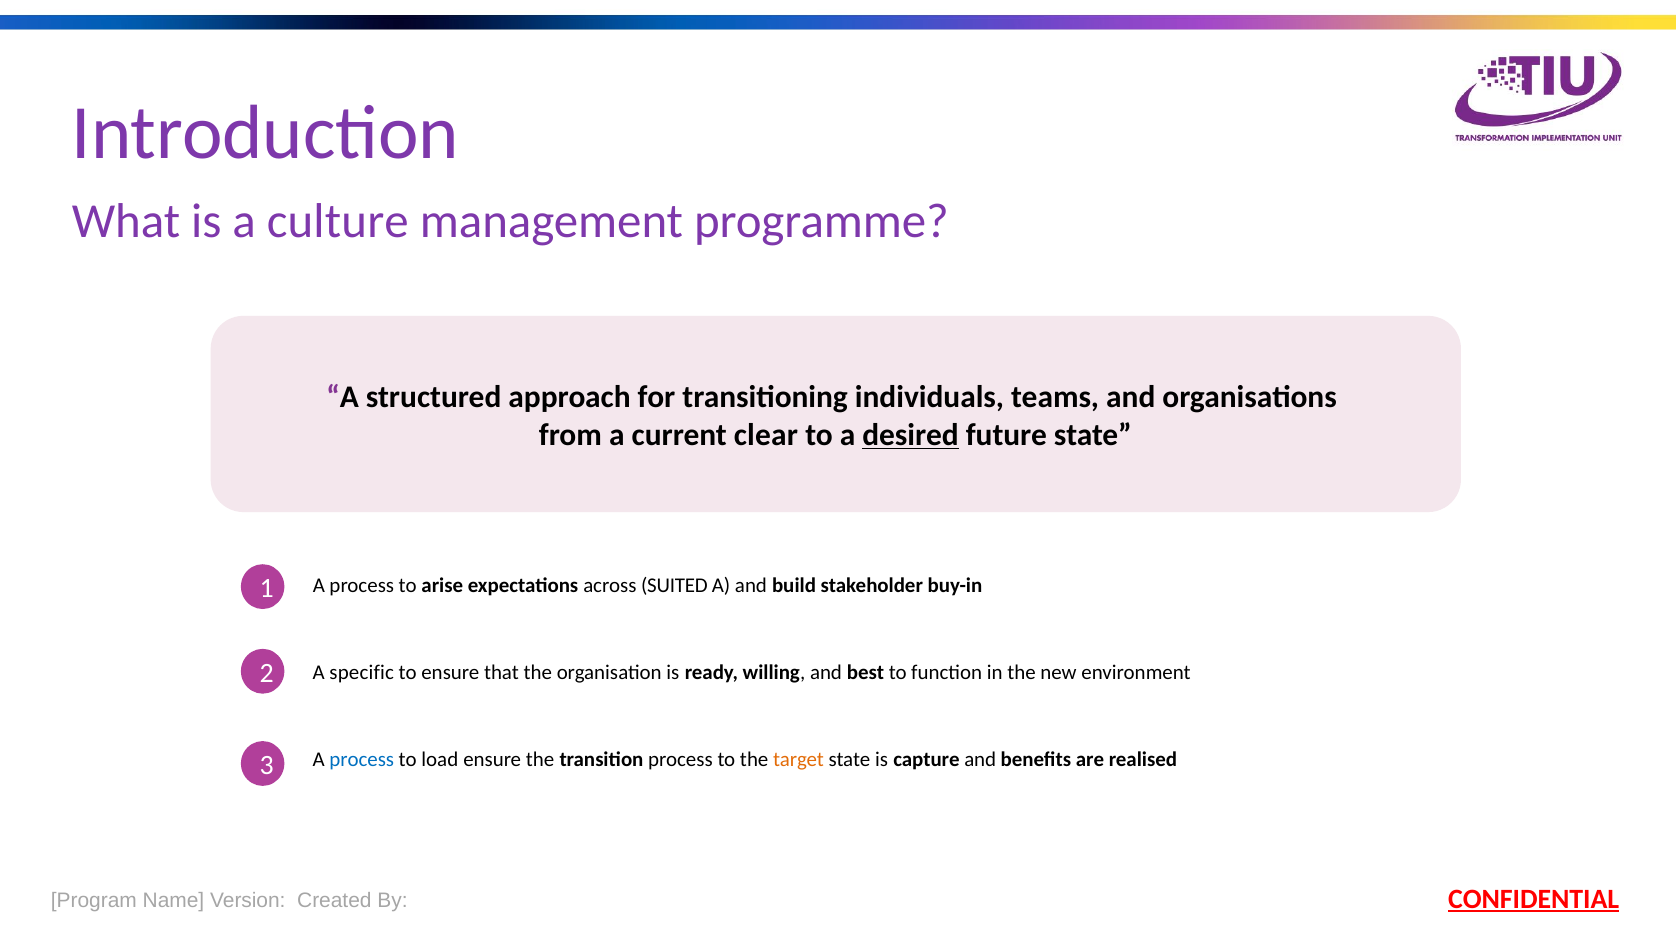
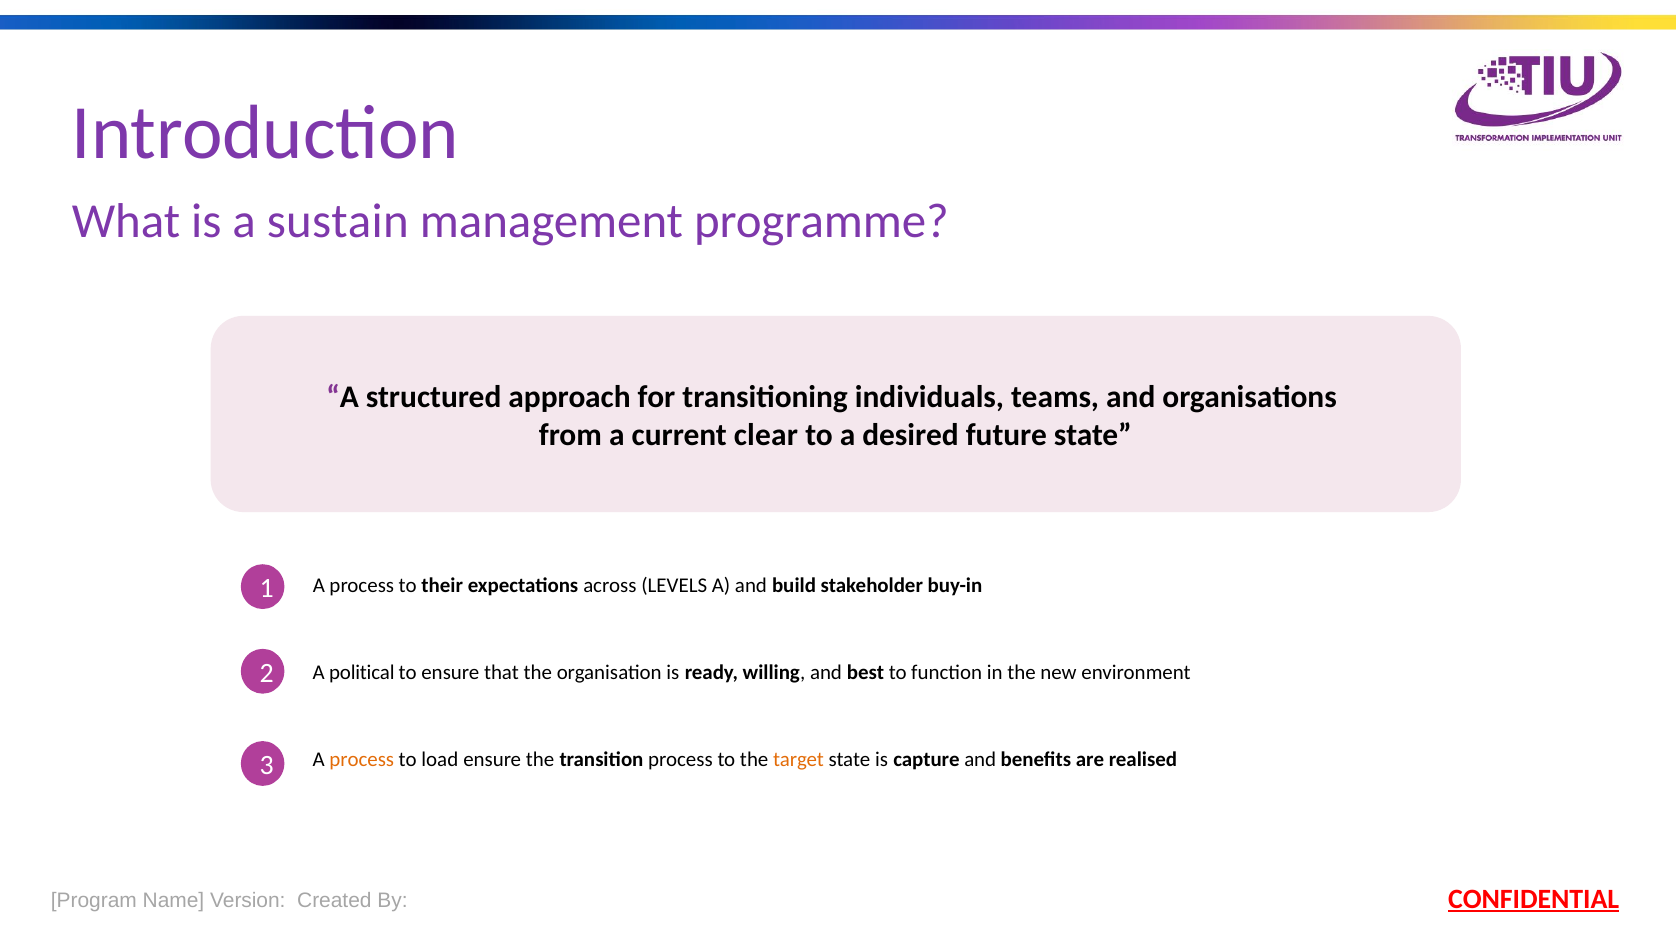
culture: culture -> sustain (338, 221)
desired underline: present -> none (911, 435)
arise: arise -> their (442, 586)
SUITED: SUITED -> LEVELS (674, 586)
specific: specific -> political (362, 672)
process colour: blue -> orange (362, 759)
